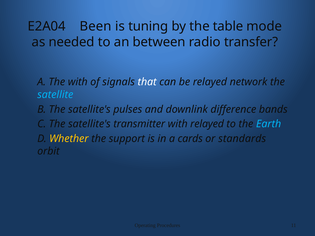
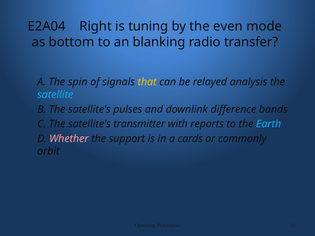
Been: Been -> Right (96, 26)
table: table -> even (228, 26)
needed: needed -> bottom (72, 42)
between: between -> blanking (159, 42)
The with: with -> spin (78, 82)
that colour: white -> yellow (147, 82)
network: network -> analysis (249, 82)
with relayed: relayed -> reports (207, 124)
Whether colour: yellow -> pink (69, 139)
standards: standards -> commonly (242, 139)
